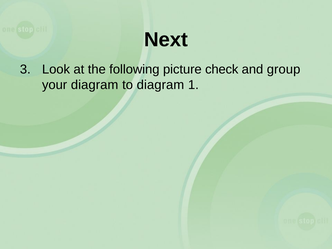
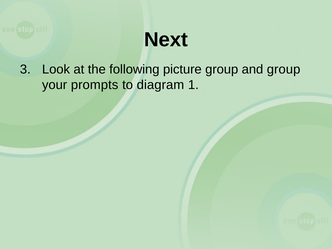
picture check: check -> group (222, 69)
your diagram: diagram -> prompts (95, 85)
